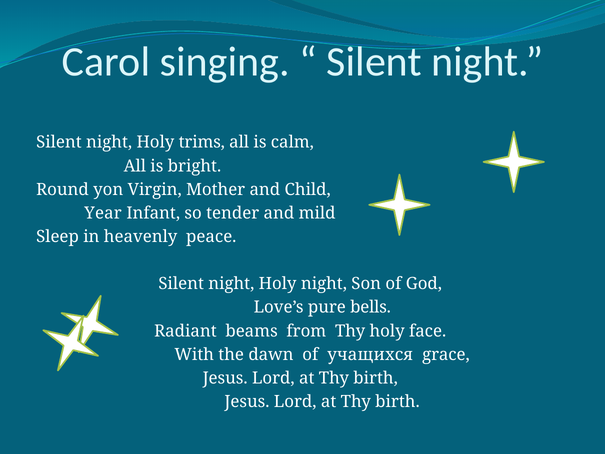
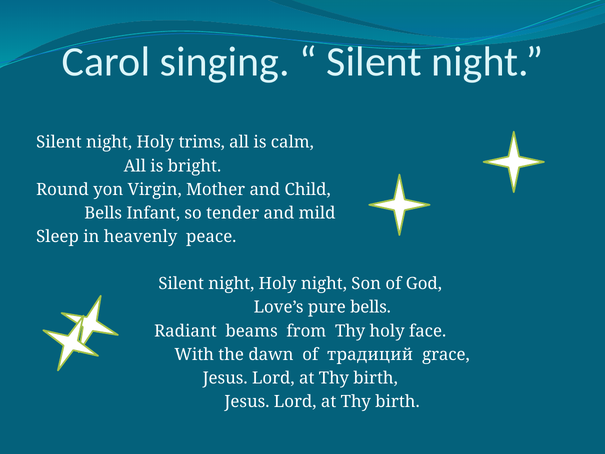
Year: Year -> Bells (103, 213)
учащихся: учащихся -> традиций (370, 354)
